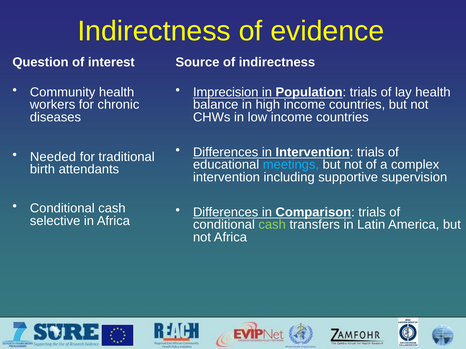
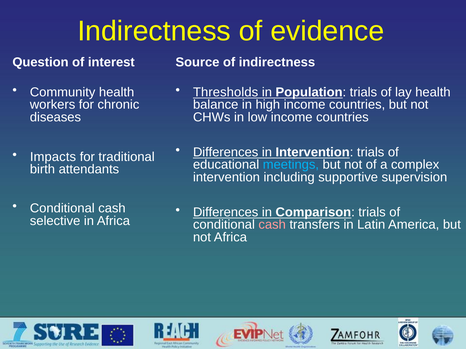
Imprecision: Imprecision -> Thresholds (226, 92)
Needed: Needed -> Impacts (53, 157)
cash colour: light green -> pink (272, 225)
